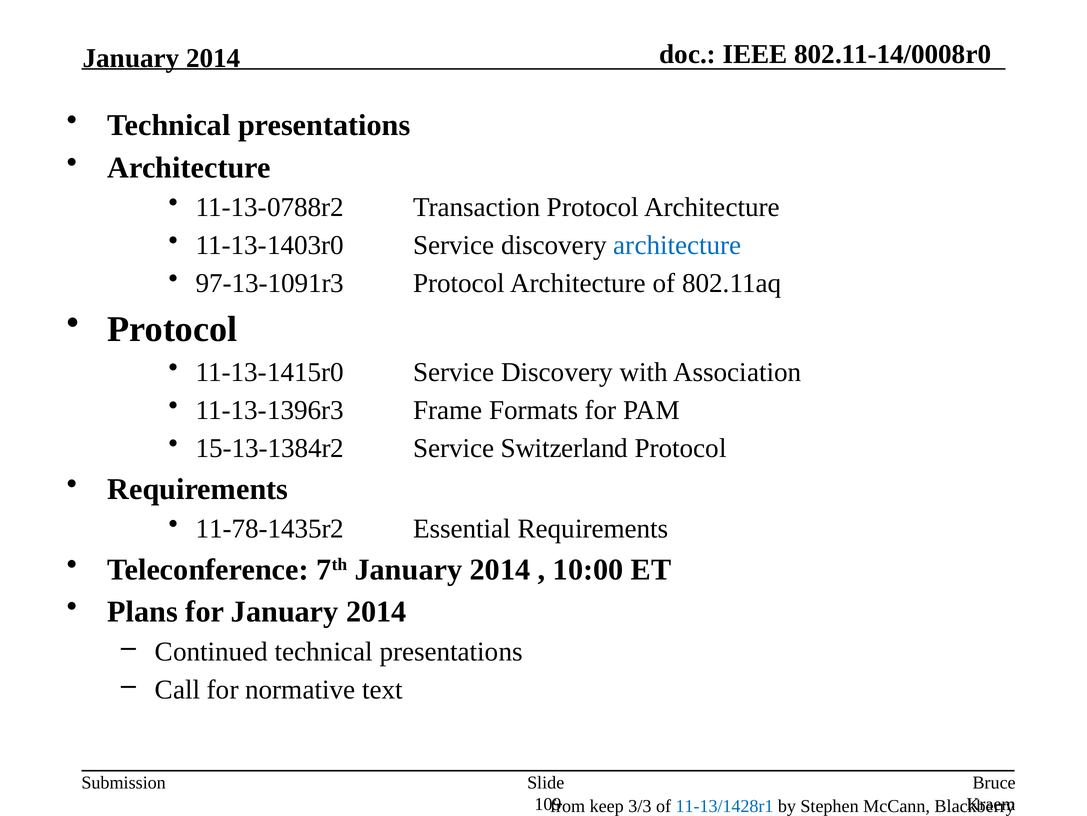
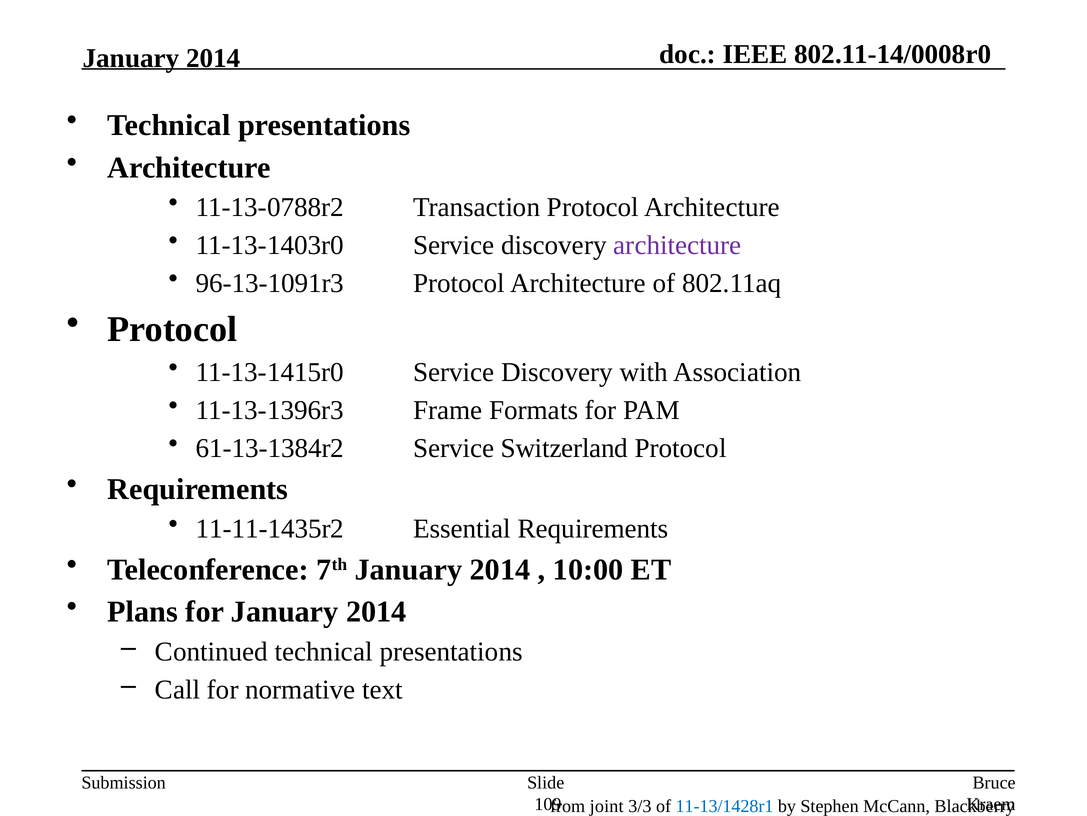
architecture colour: blue -> purple (677, 245)
97-13-1091r3: 97-13-1091r3 -> 96-13-1091r3 (270, 283)
15-13-1384r2: 15-13-1384r2 -> 61-13-1384r2 (270, 448)
11-78-1435r2: 11-78-1435r2 -> 11-11-1435r2 (270, 528)
keep: keep -> joint (607, 806)
